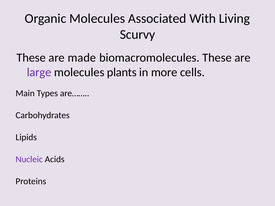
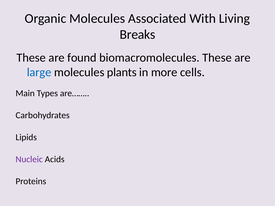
Scurvy: Scurvy -> Breaks (138, 35)
made: made -> found (82, 58)
large colour: purple -> blue (39, 72)
